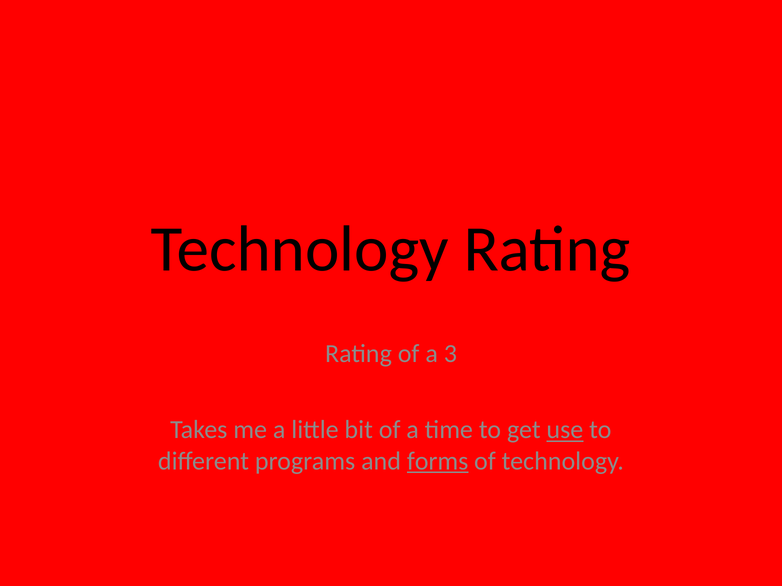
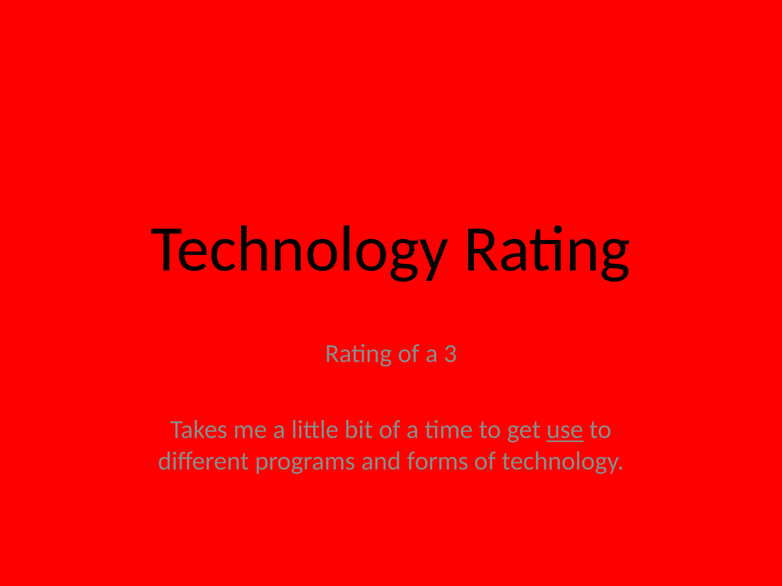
forms underline: present -> none (438, 461)
